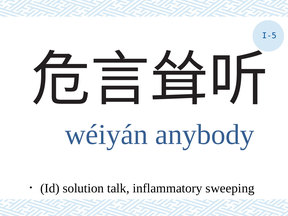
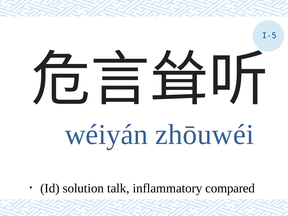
anybody: anybody -> zhōuwéi (205, 134)
sweeping: sweeping -> compared (230, 188)
